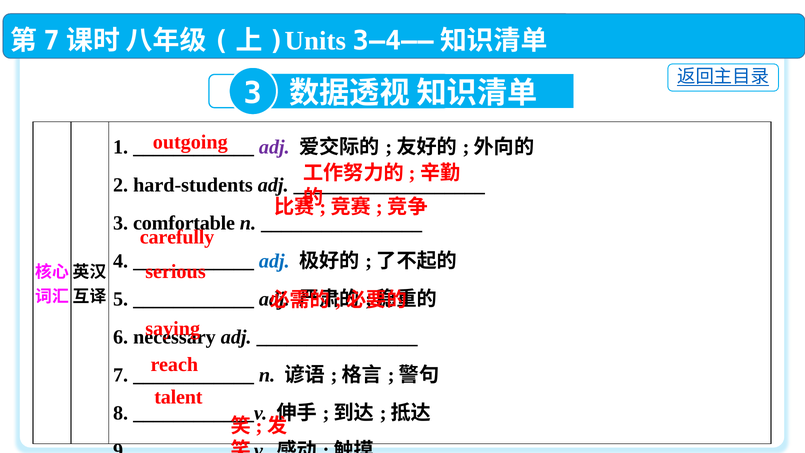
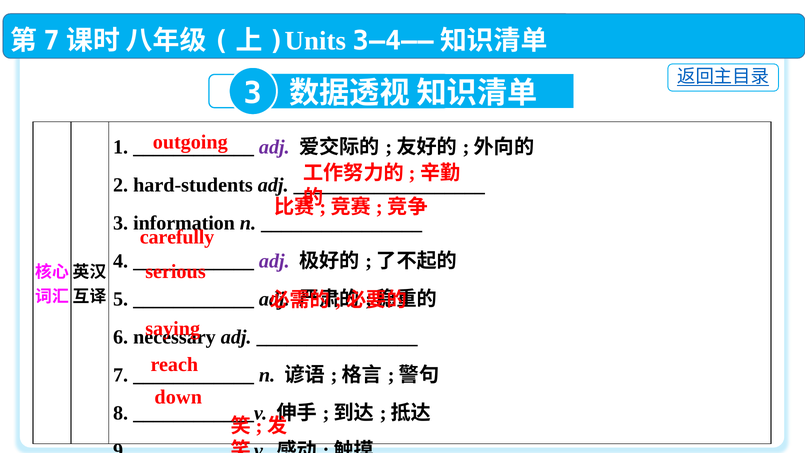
comfortable: comfortable -> information (184, 223)
adj colour: blue -> purple (274, 261)
talent: talent -> down (178, 397)
